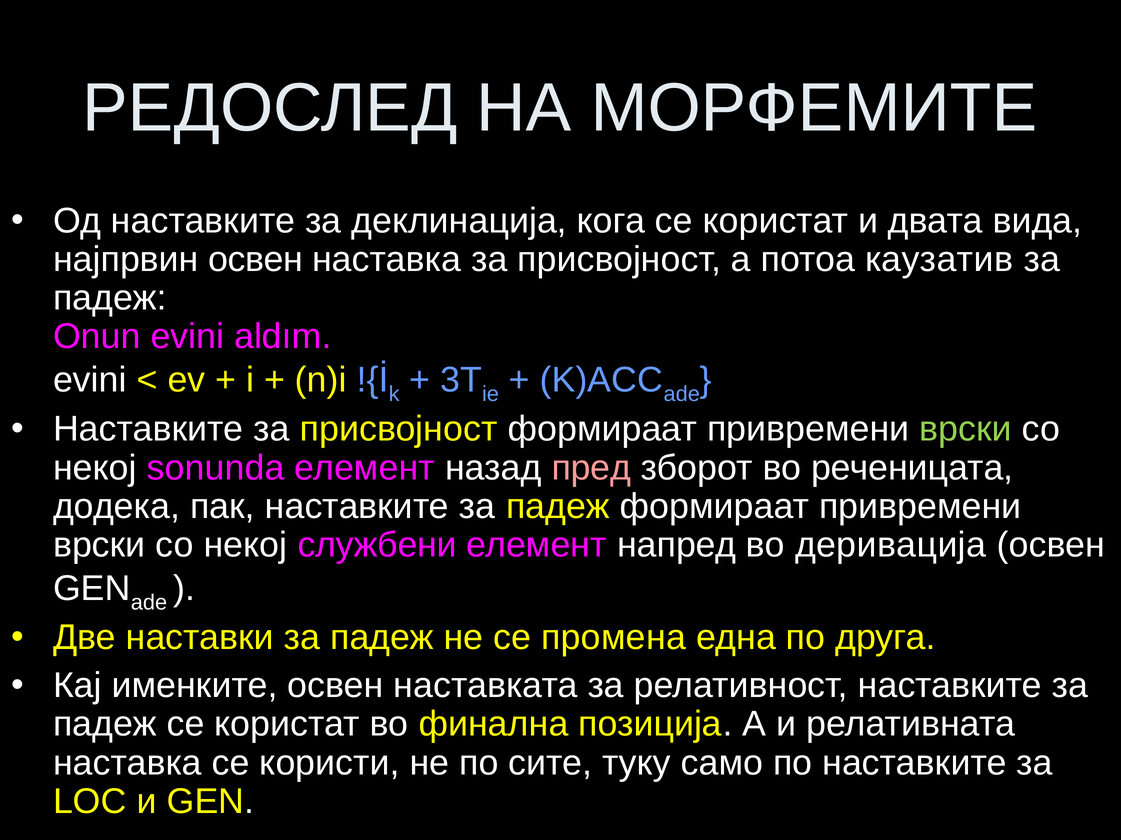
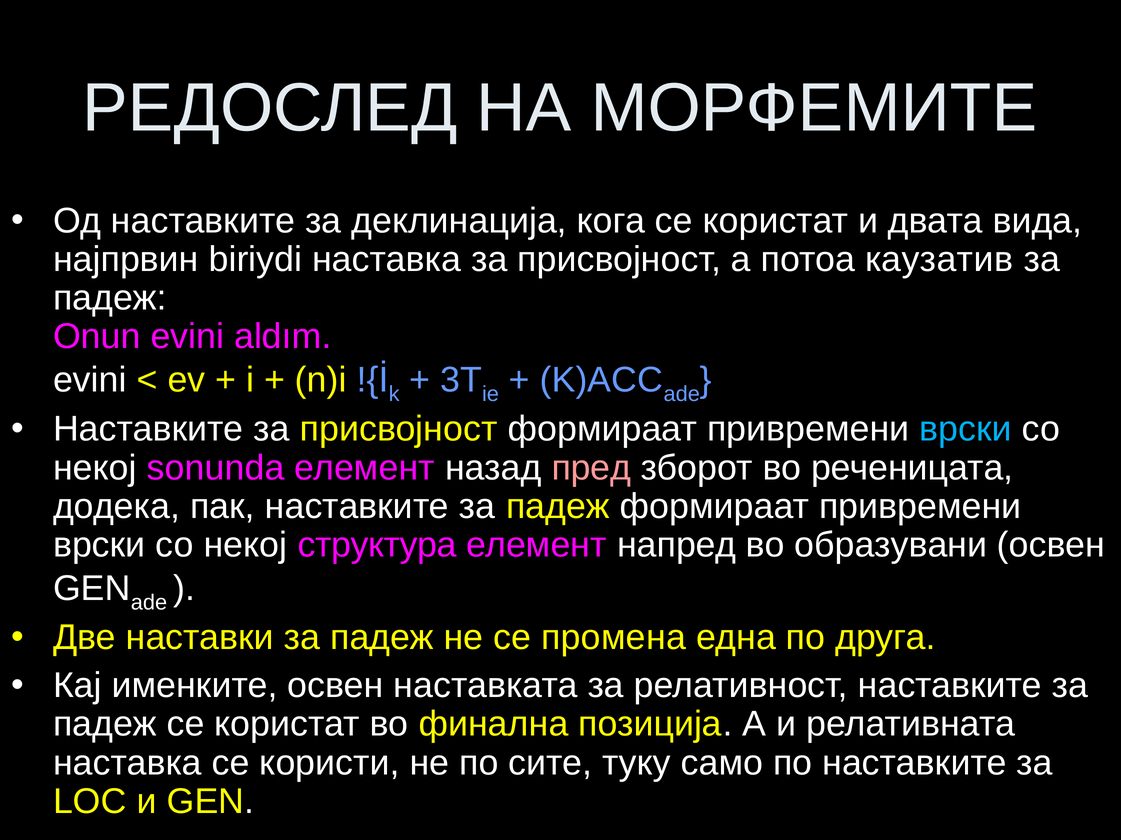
најпрвин освен: освен -> biriydi (255, 260)
врски colour: light green -> light blue (966, 430)
службени: службени -> структура (377, 546)
деривација: деривација -> образувани (891, 546)
